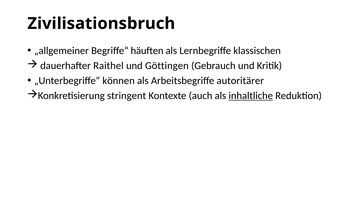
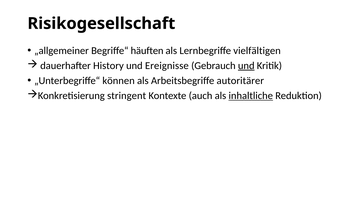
Zivilisationsbruch: Zivilisationsbruch -> Risikogesellschaft (101, 24)
klassischen: klassischen -> vielfältigen (257, 51)
Raithel: Raithel -> History (108, 66)
Göttingen: Göttingen -> Ereignisse (167, 66)
und underline: none -> present (246, 66)
